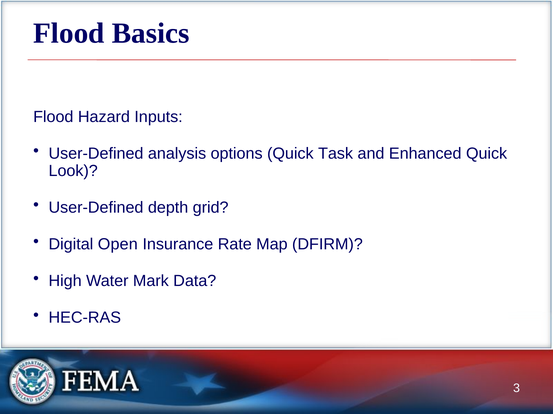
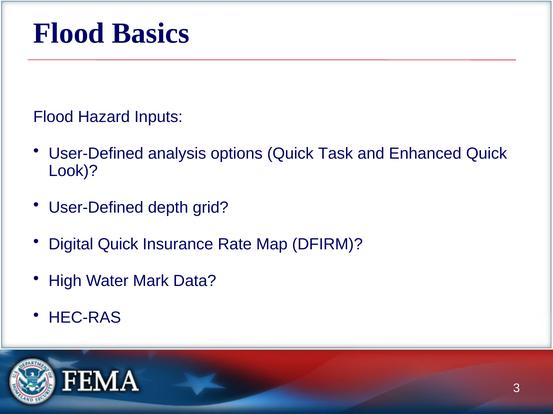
Digital Open: Open -> Quick (118, 245)
